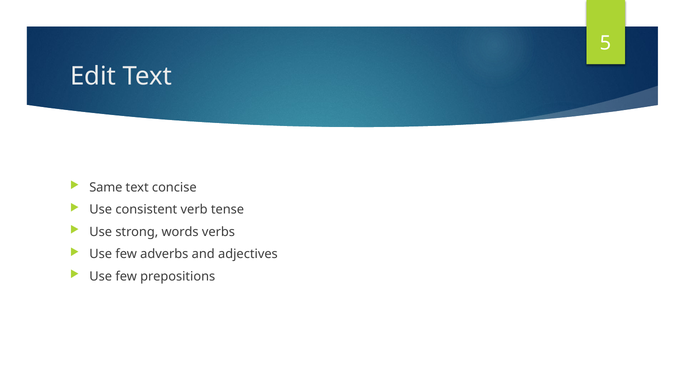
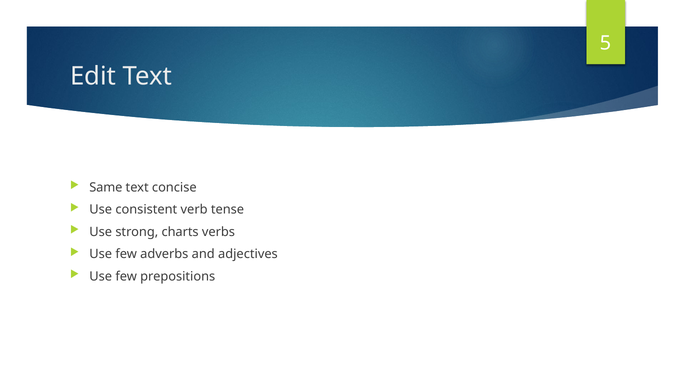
words: words -> charts (180, 232)
